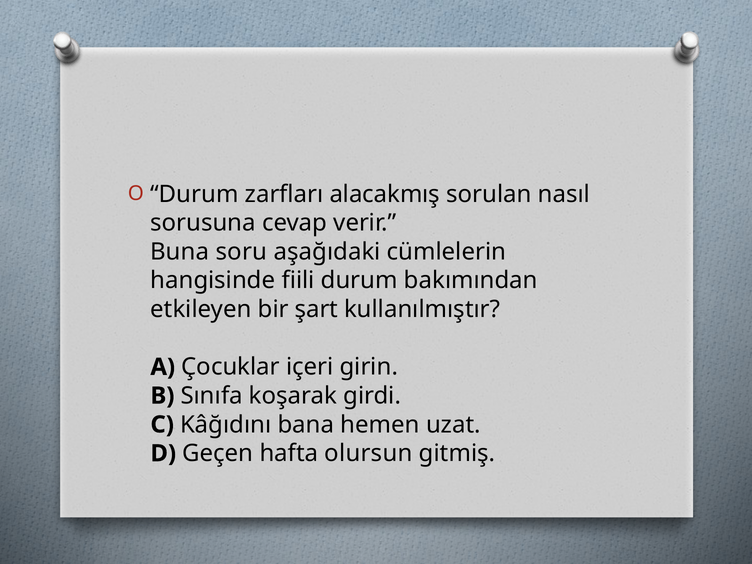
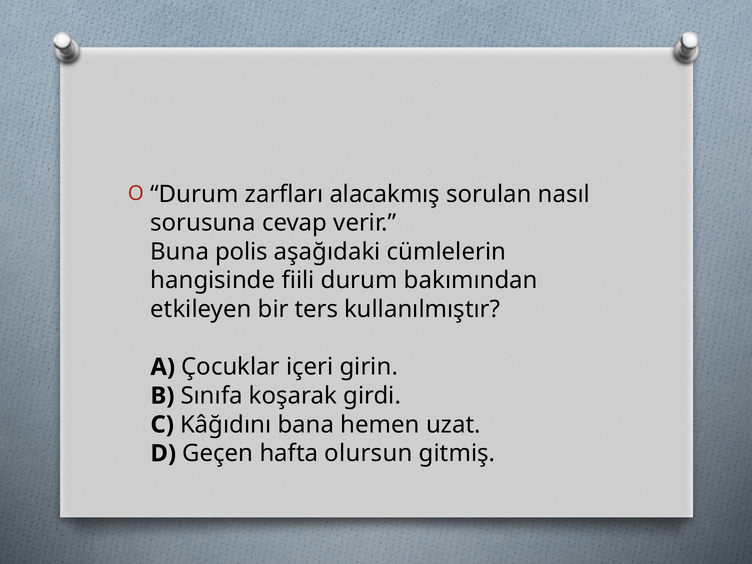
soru: soru -> polis (242, 252)
şart: şart -> ters (316, 309)
